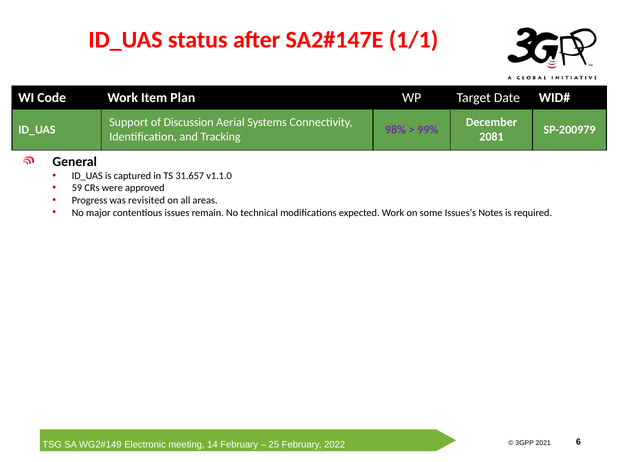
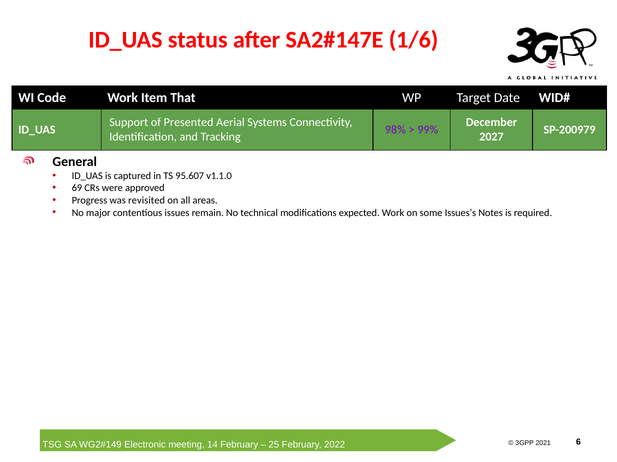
1/1: 1/1 -> 1/6 (414, 40)
Plan: Plan -> That (183, 98)
Discussion: Discussion -> Presented (189, 123)
2081: 2081 -> 2027 (491, 137)
31.657: 31.657 -> 95.607 (190, 176)
59: 59 -> 69 (77, 188)
